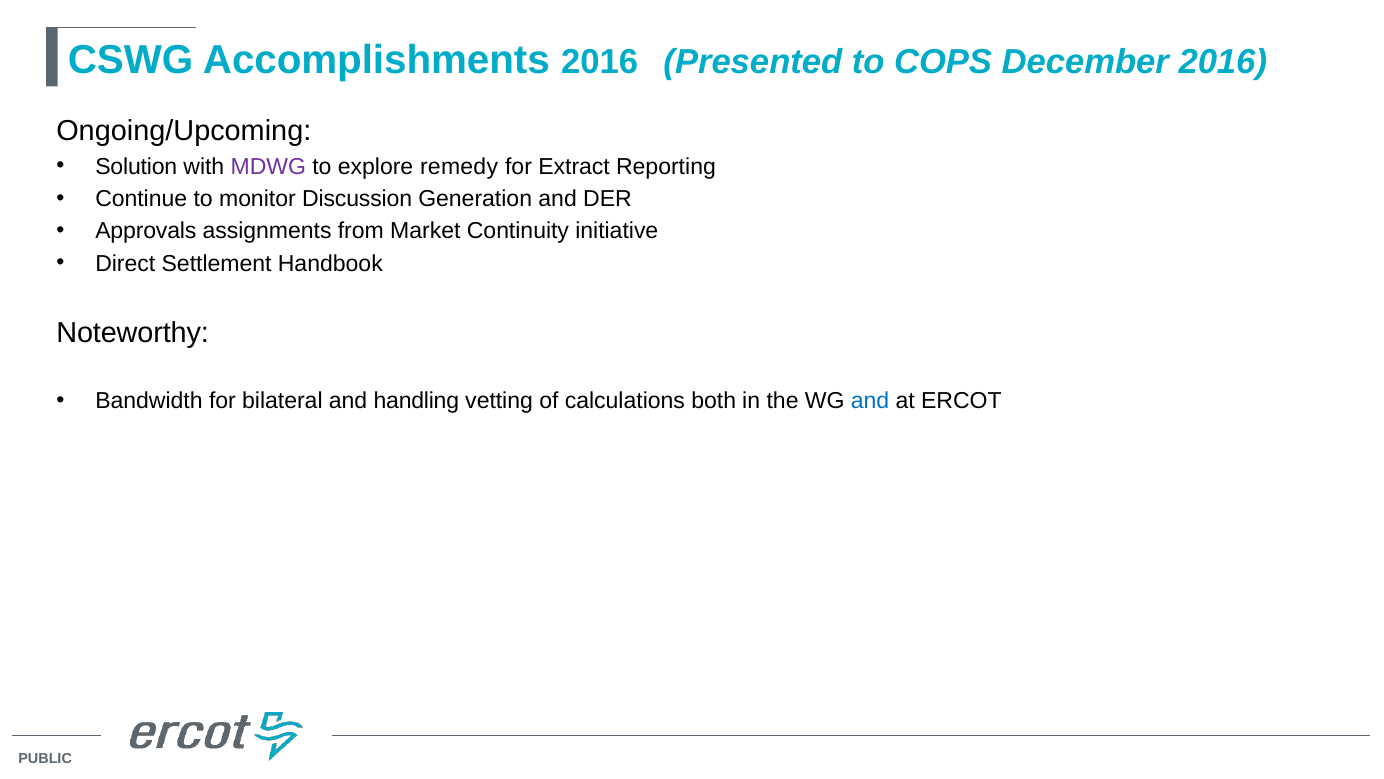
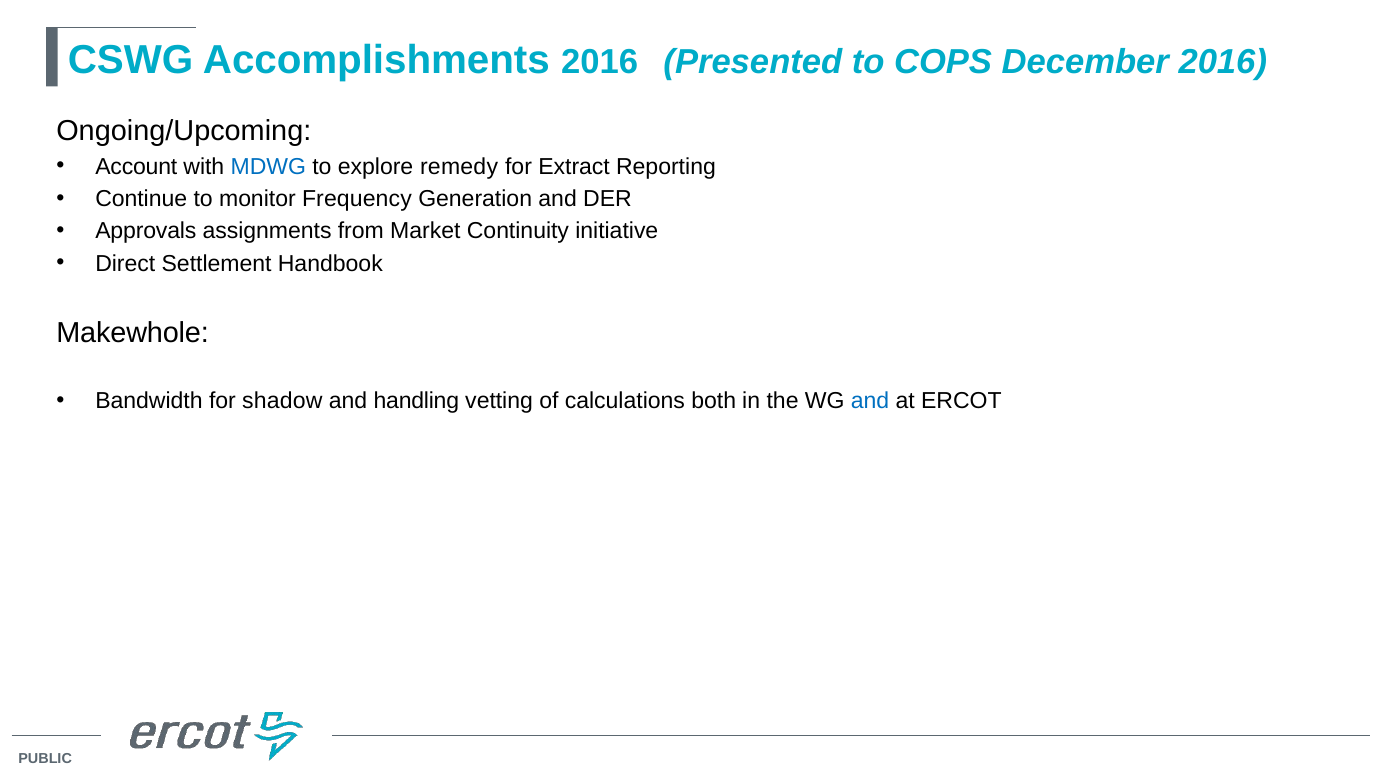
Solution: Solution -> Account (136, 166)
MDWG colour: purple -> blue (268, 166)
Discussion: Discussion -> Frequency (357, 199)
Noteworthy: Noteworthy -> Makewhole (133, 333)
bilateral: bilateral -> shadow (282, 400)
